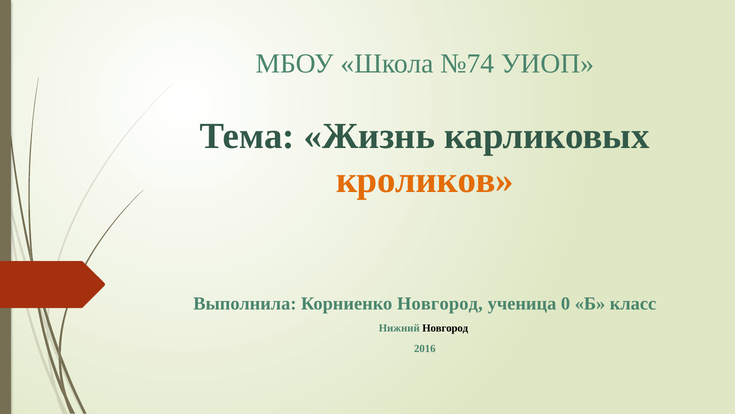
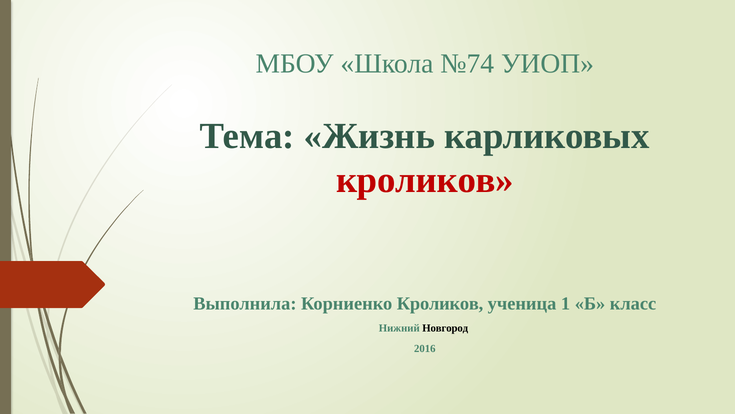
кроликов colour: orange -> red (425, 180)
Корниенко Новгород: Новгород -> Кроликов (440, 303)
0: 0 -> 1 (566, 303)
